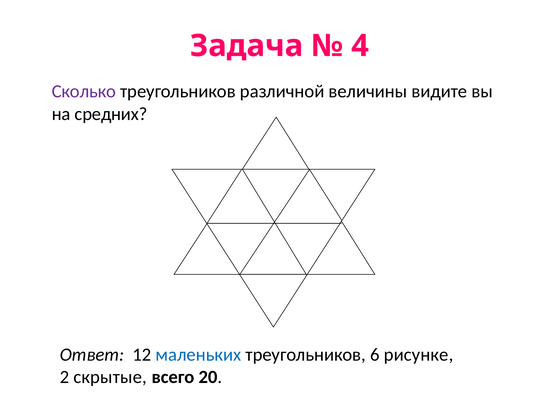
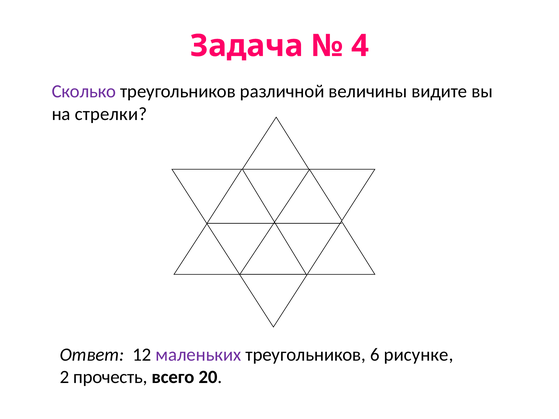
средних: средних -> стрелки (111, 114)
маленьких colour: blue -> purple (198, 355)
скрытые: скрытые -> прочесть (110, 377)
